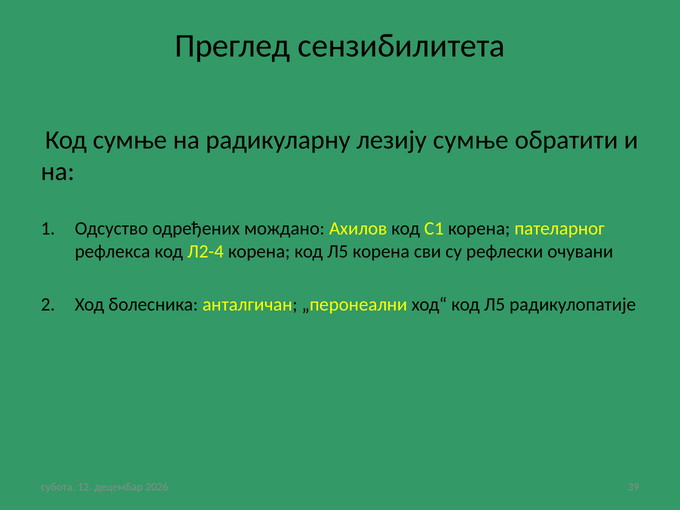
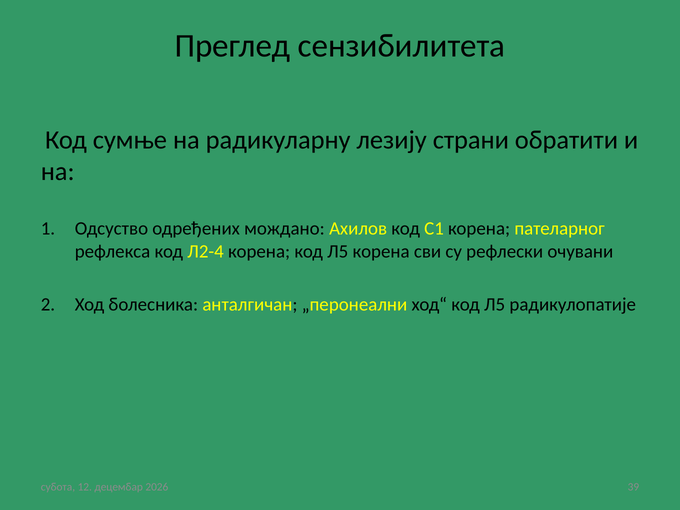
лезију сумње: сумње -> страни (471, 140)
